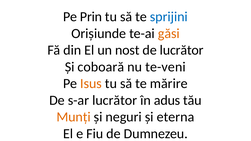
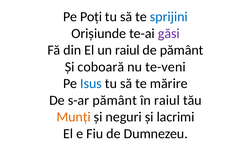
Prin: Prin -> Poți (91, 17)
găsi colour: orange -> purple (169, 34)
un nost: nost -> raiul (127, 50)
de lucrător: lucrător -> pământ (182, 50)
Isus colour: orange -> blue (91, 84)
s-ar lucrător: lucrător -> pământ (115, 100)
în adus: adus -> raiul (167, 100)
eterna: eterna -> lacrimi (176, 117)
